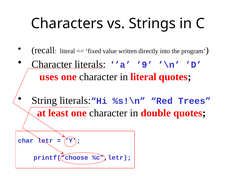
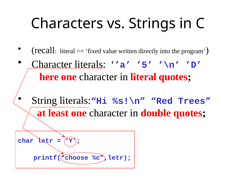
’9: ’9 -> ’5 (145, 64)
uses: uses -> here (49, 77)
